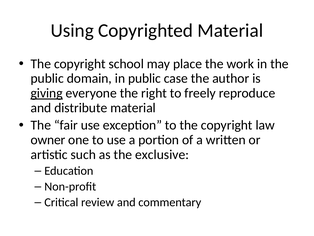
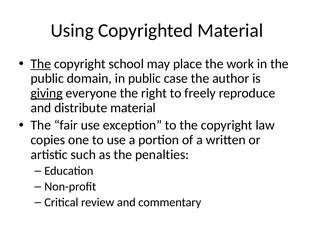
The underline: none -> present (41, 64)
owner: owner -> copies (48, 140)
exclusive: exclusive -> penalties (162, 154)
